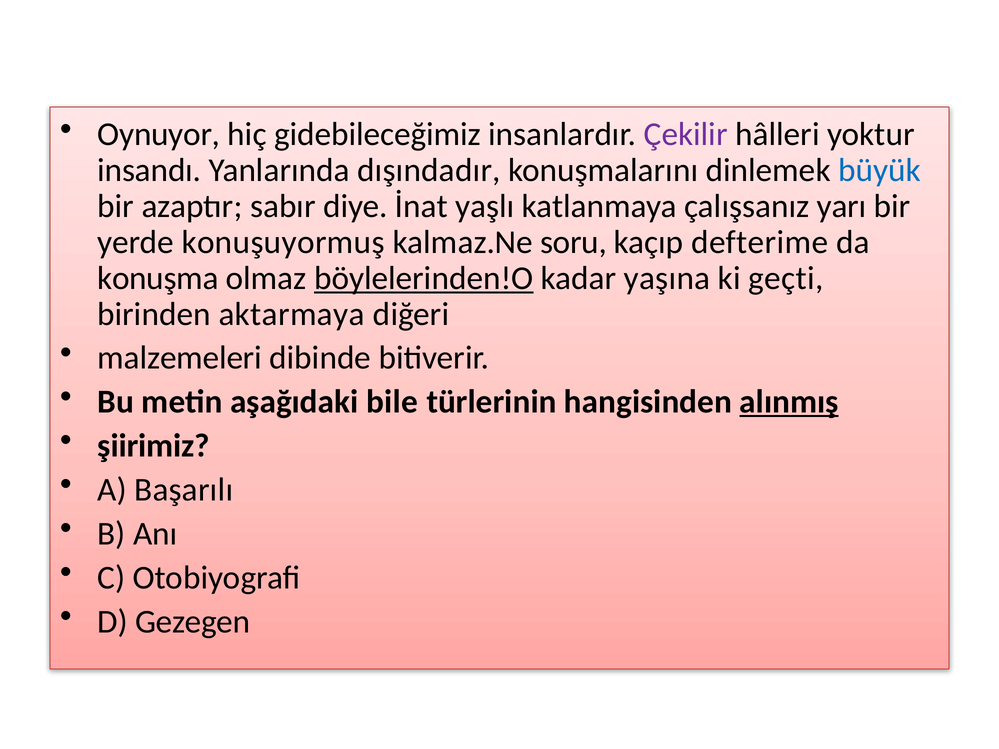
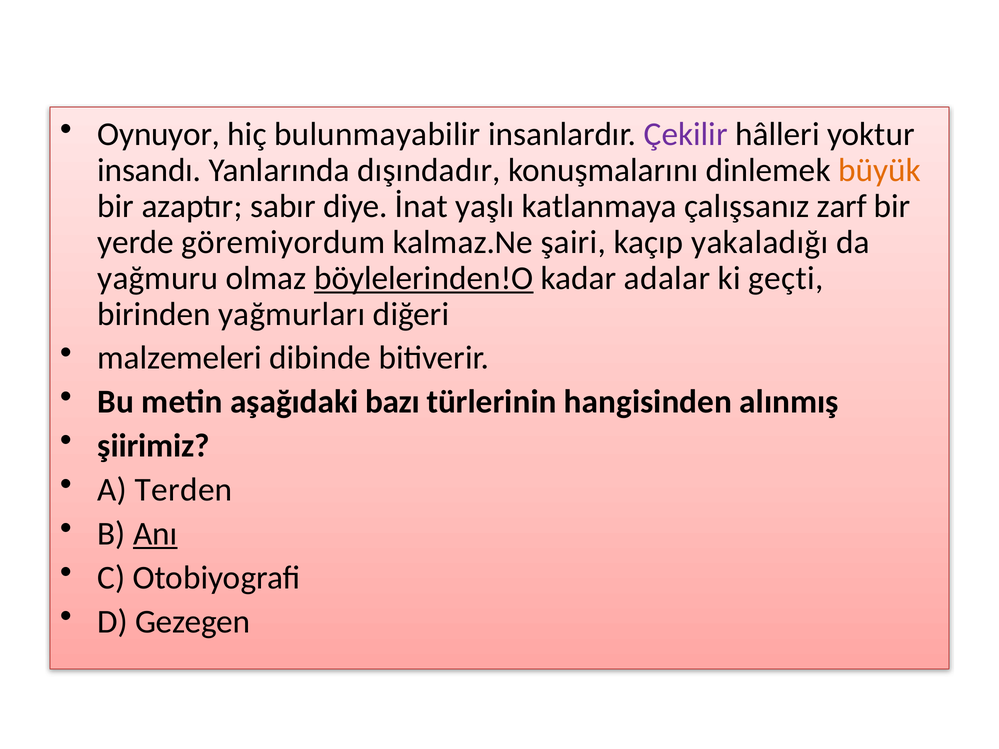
gidebileceğimiz: gidebileceğimiz -> bulunmayabilir (377, 134)
büyük colour: blue -> orange (879, 170)
yarı: yarı -> zarf (842, 206)
konuşuyormuş: konuşuyormuş -> göremiyordum (283, 242)
soru: soru -> şairi (573, 242)
defterime: defterime -> yakaladığı (760, 242)
konuşma: konuşma -> yağmuru (158, 278)
yaşına: yaşına -> adalar (667, 278)
aktarmaya: aktarmaya -> yağmurları (292, 314)
bile: bile -> bazı (393, 402)
alınmış underline: present -> none (789, 402)
Başarılı: Başarılı -> Terden (184, 490)
Anı underline: none -> present (155, 534)
